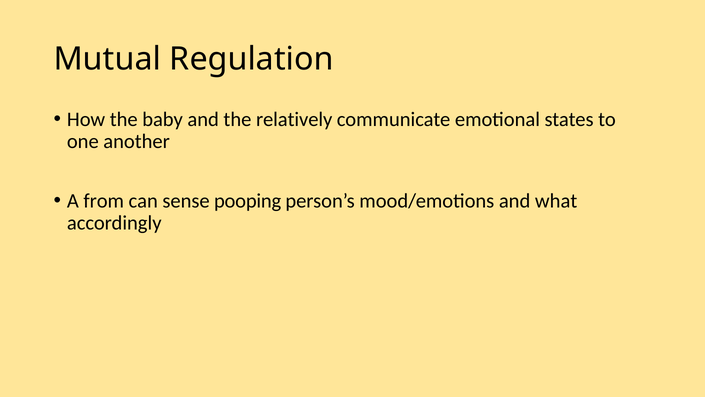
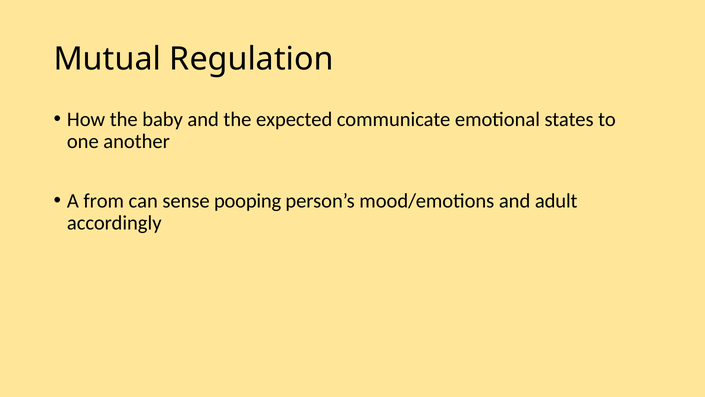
relatively: relatively -> expected (294, 119)
what: what -> adult (556, 201)
